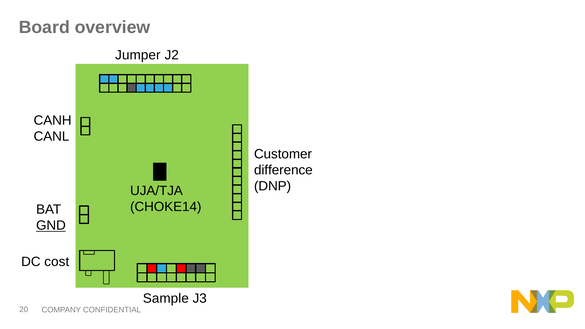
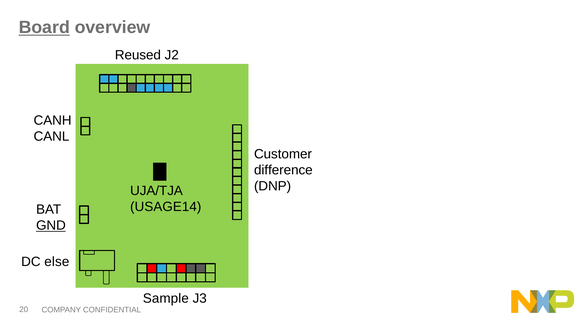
Board underline: none -> present (44, 28)
Jumper: Jumper -> Reused (138, 55)
CHOKE14: CHOKE14 -> USAGE14 (166, 207)
cost: cost -> else (57, 262)
